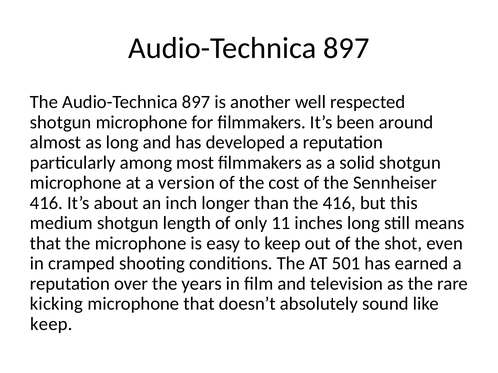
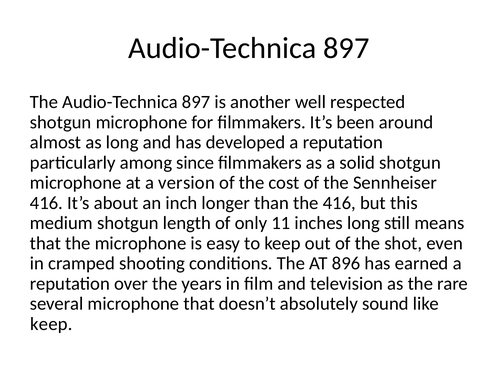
most: most -> since (195, 163)
501: 501 -> 896 (346, 264)
kicking: kicking -> several (57, 304)
